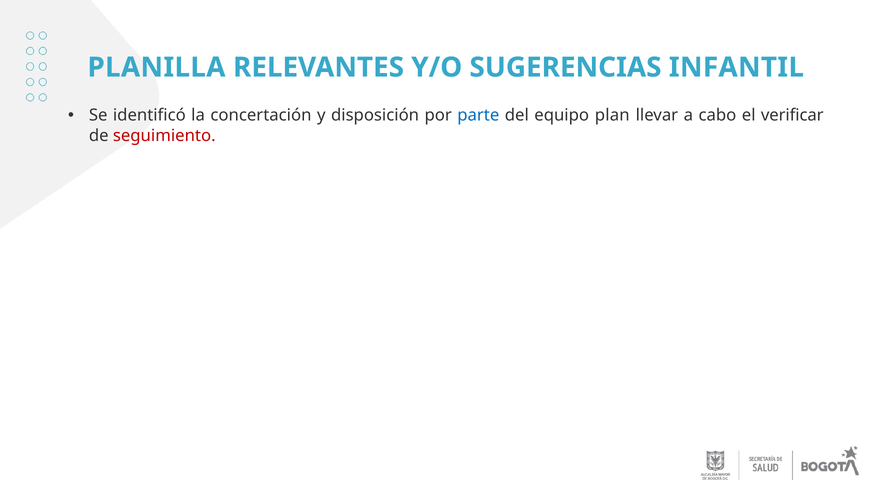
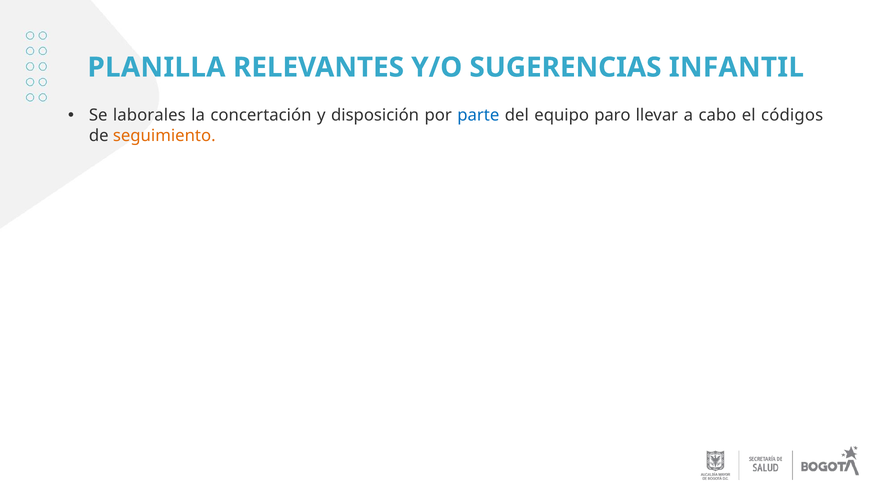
identificó: identificó -> laborales (149, 115)
plan: plan -> paro (612, 115)
verificar: verificar -> códigos (792, 115)
seguimiento colour: red -> orange (164, 135)
